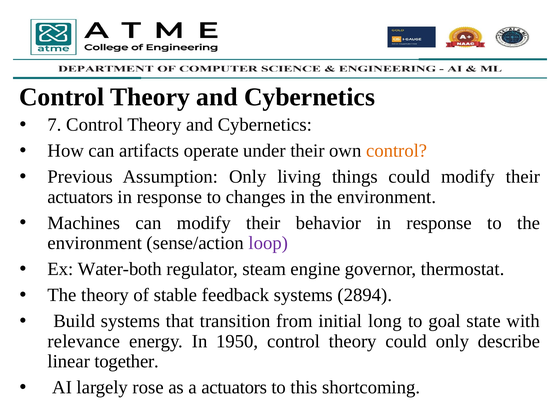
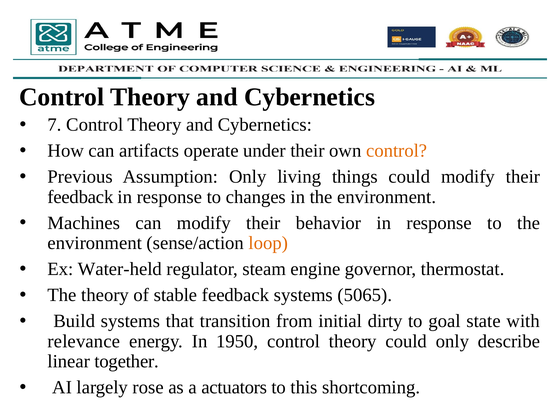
actuators: actuators -> feedback (80, 197)
loop colour: purple -> orange (268, 243)
Water-both: Water-both -> Water-held (120, 269)
2894: 2894 -> 5065 (365, 295)
long: long -> dirty (385, 321)
